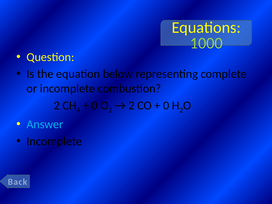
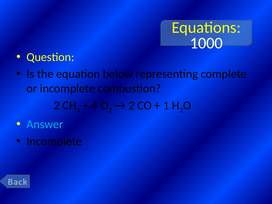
1000 colour: light green -> white (206, 43)
0: 0 -> 4 (95, 105)
0: 0 -> 1 (166, 105)
